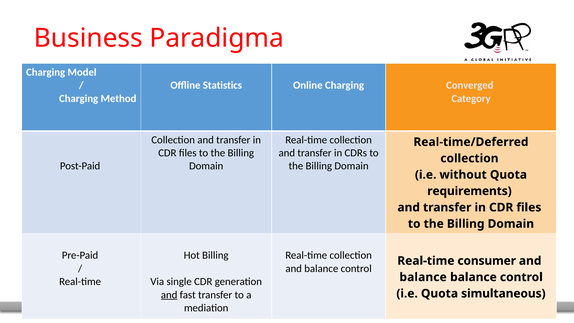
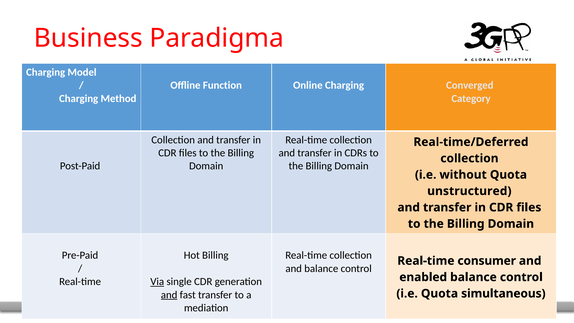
Statistics: Statistics -> Function (222, 85)
requirements: requirements -> unstructured (469, 191)
balance: balance -> enabled (423, 277)
Via underline: none -> present (157, 282)
